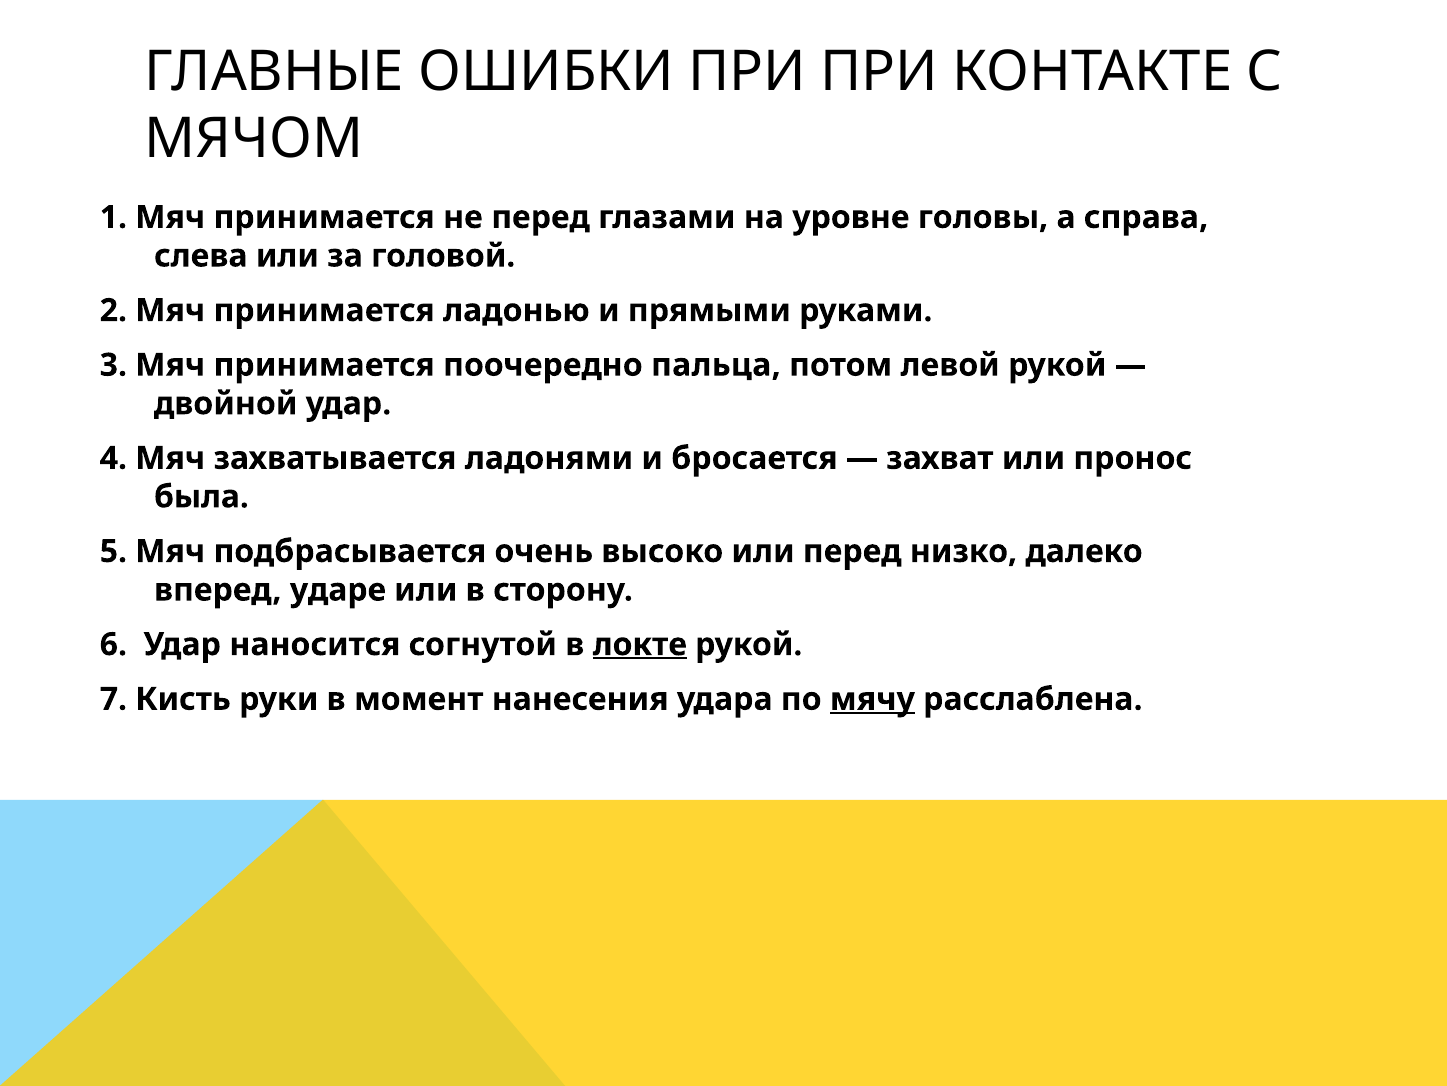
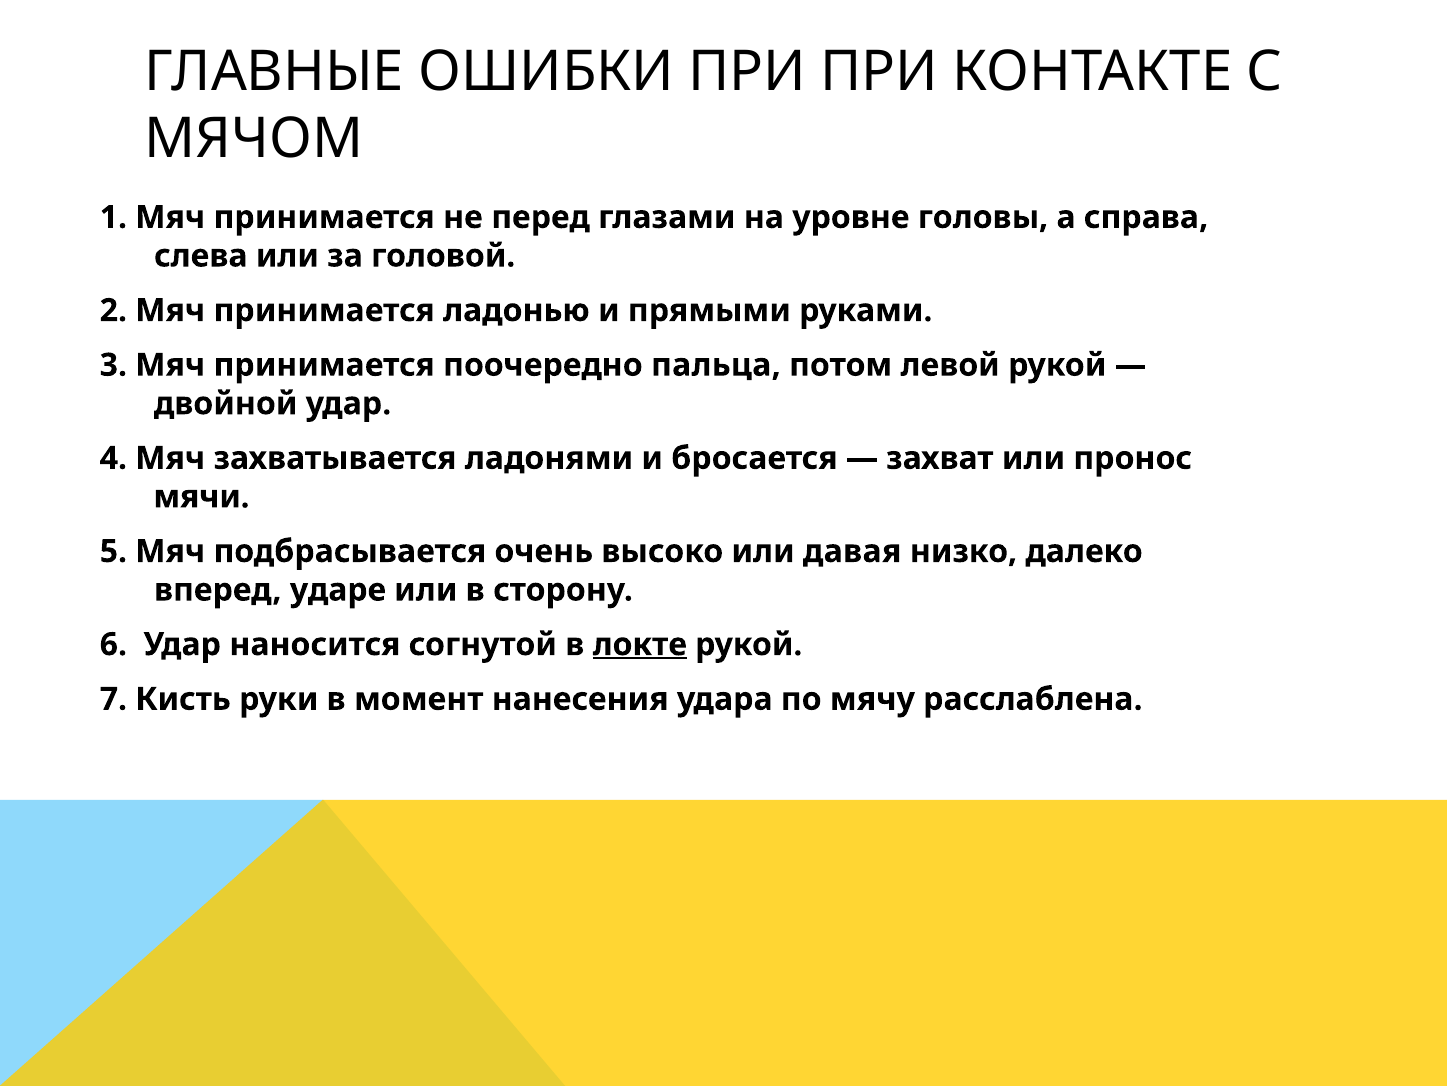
была: была -> мячи (201, 496)
или перед: перед -> давая (852, 551)
мячу underline: present -> none (872, 699)
